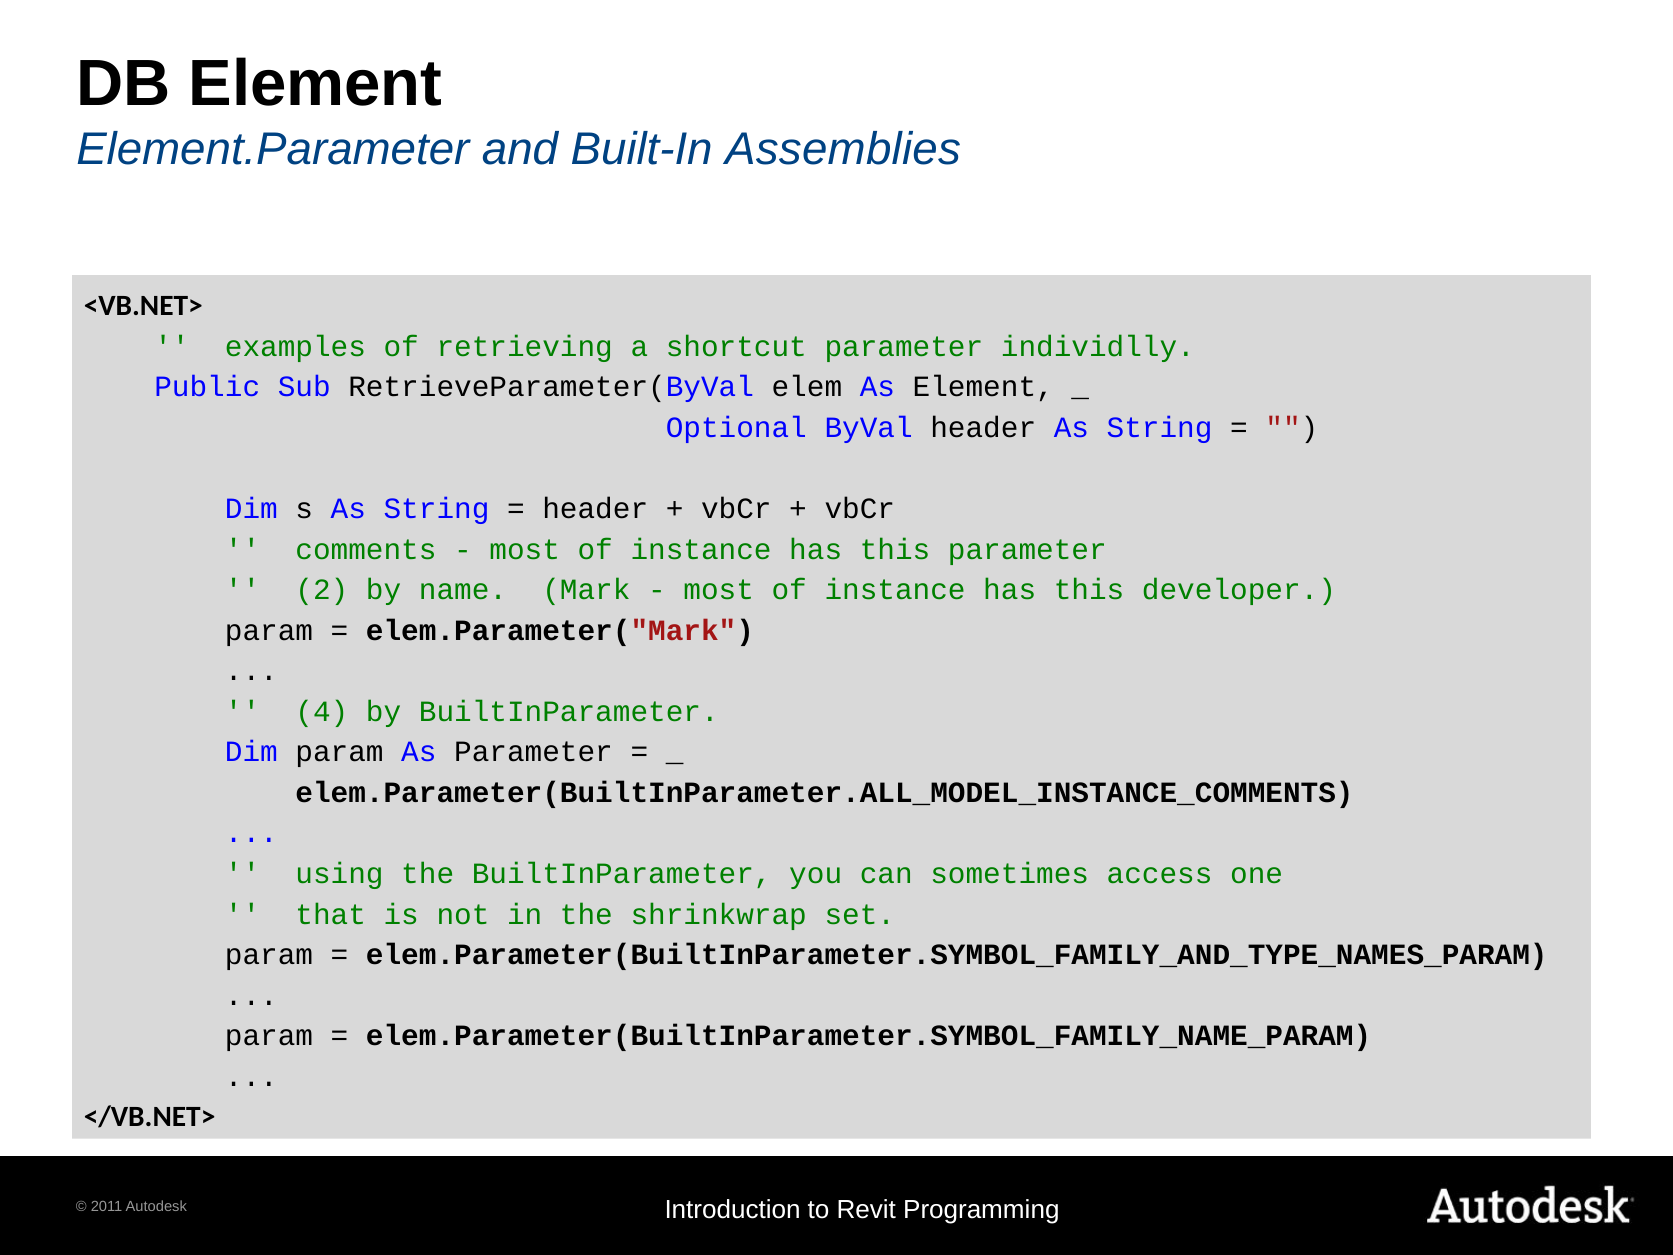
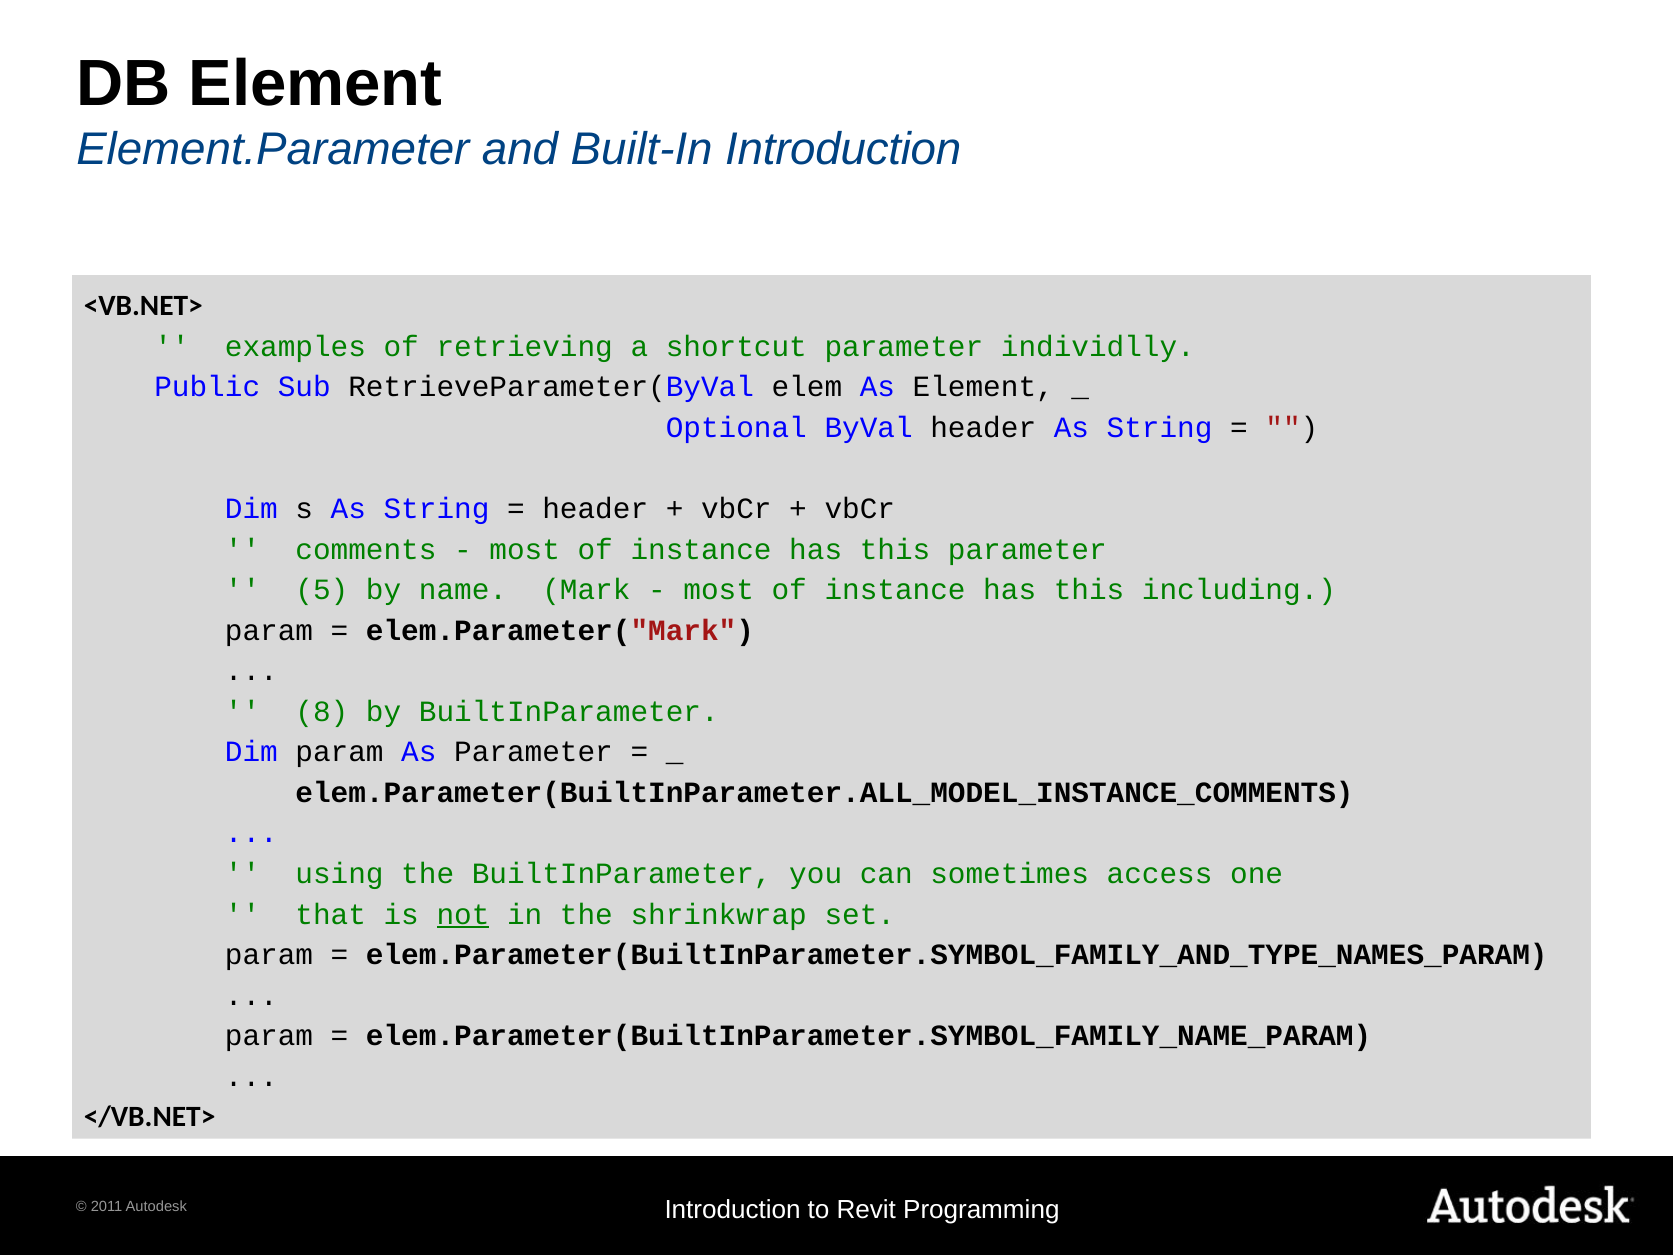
Built-In Assemblies: Assemblies -> Introduction (843, 149)
2: 2 -> 5 (322, 590)
developer: developer -> including (1239, 590)
4: 4 -> 8 (322, 711)
not underline: none -> present (463, 914)
